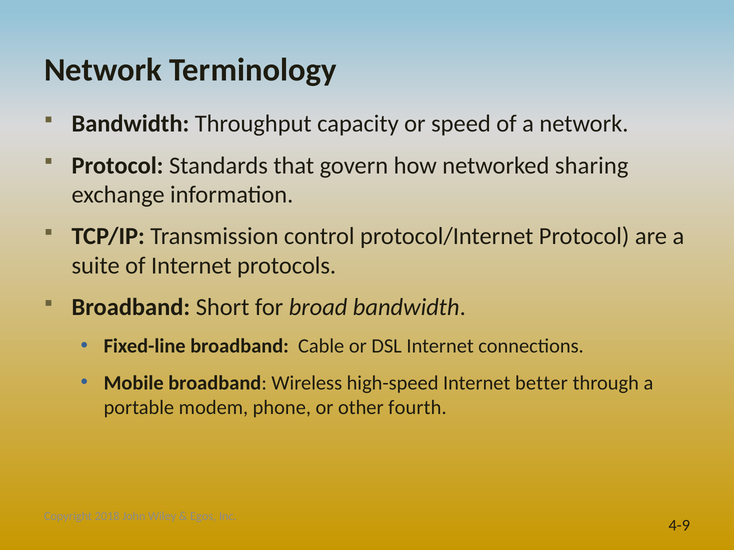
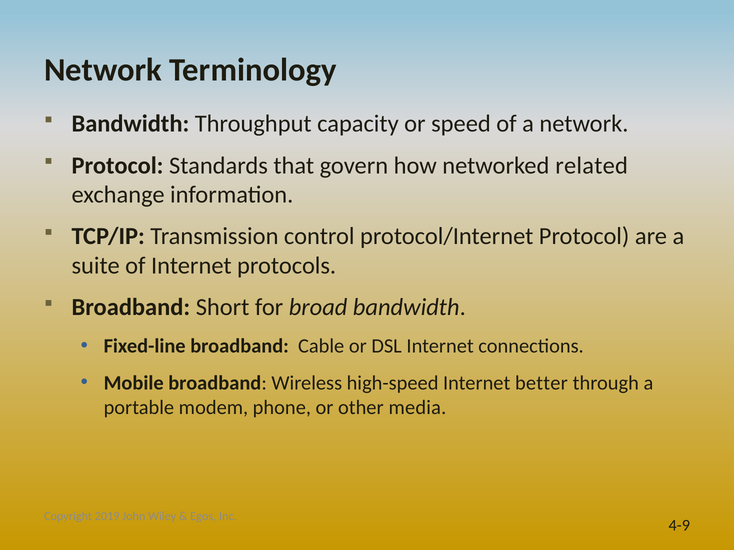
sharing: sharing -> related (592, 166)
fourth: fourth -> media (417, 408)
2018: 2018 -> 2019 (107, 517)
